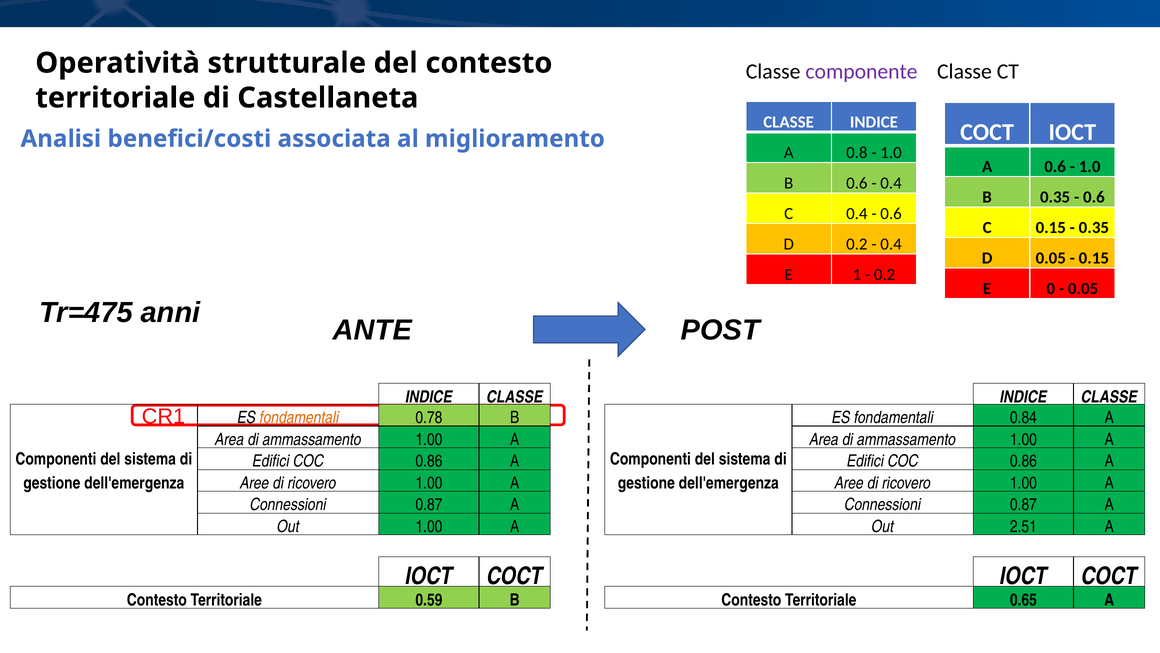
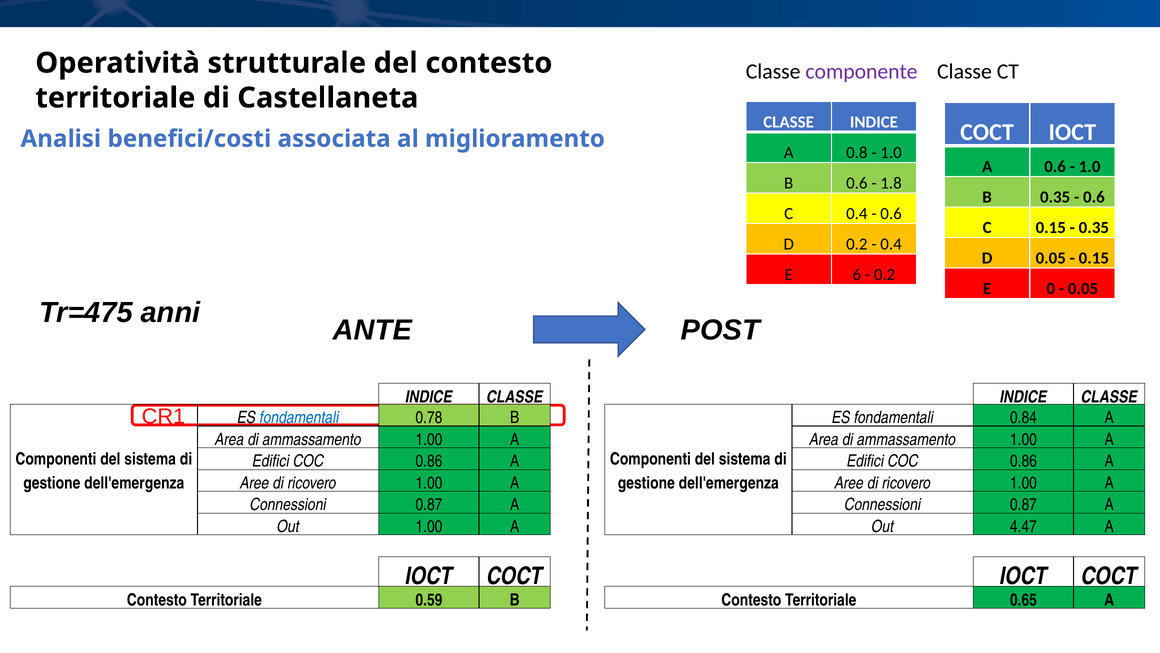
0.4: 0.4 -> 1.8 (891, 183)
1: 1 -> 6 (857, 275)
fondamentali colour: orange -> blue (299, 417)
2.51: 2.51 -> 4.47 (1023, 526)
